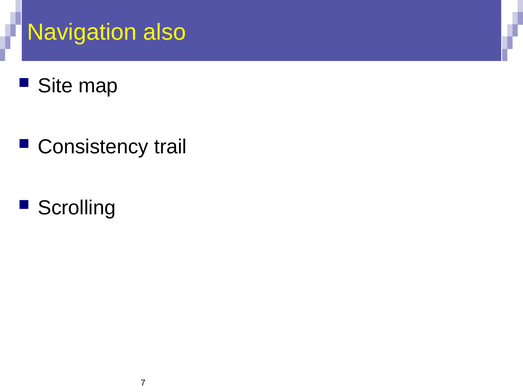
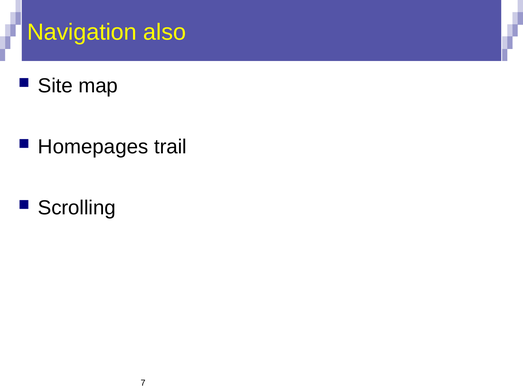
Consistency: Consistency -> Homepages (93, 147)
